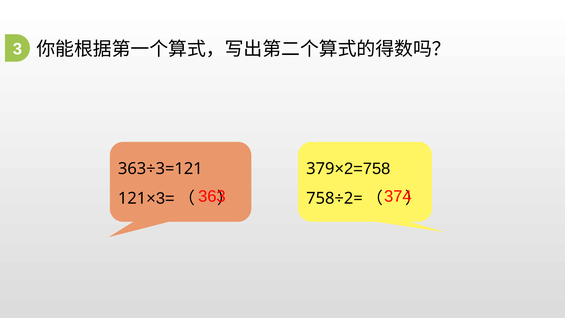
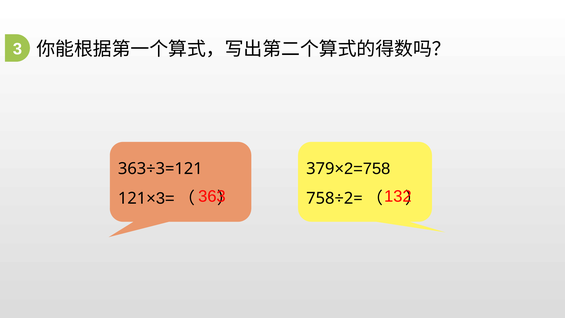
374: 374 -> 132 (398, 196)
